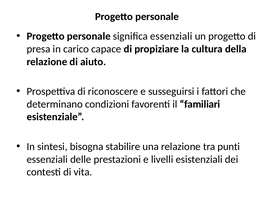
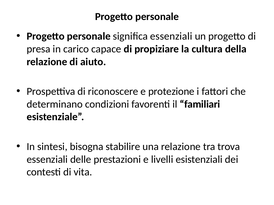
susseguirsi: susseguirsi -> protezione (171, 92)
punti: punti -> trova (229, 147)
